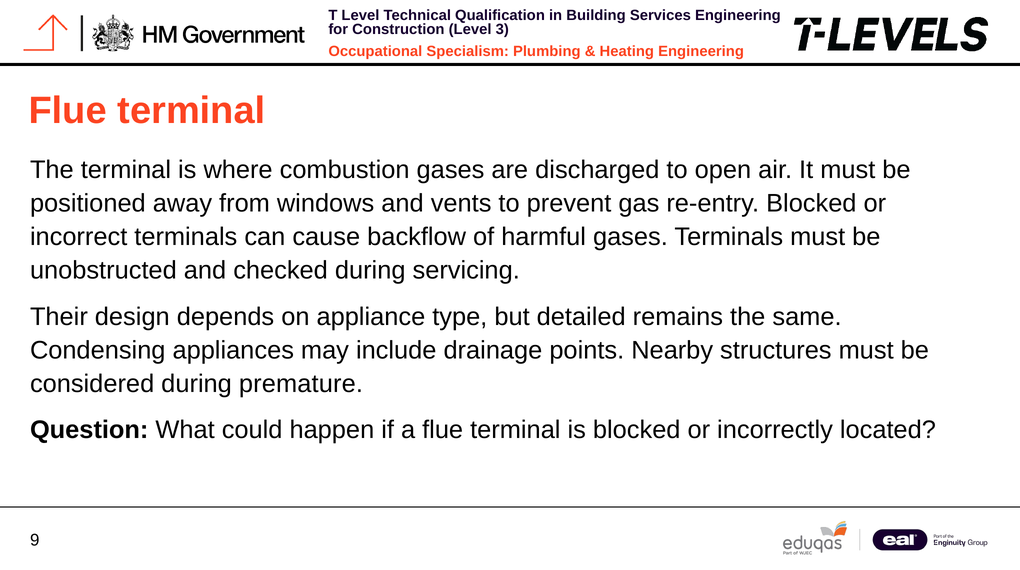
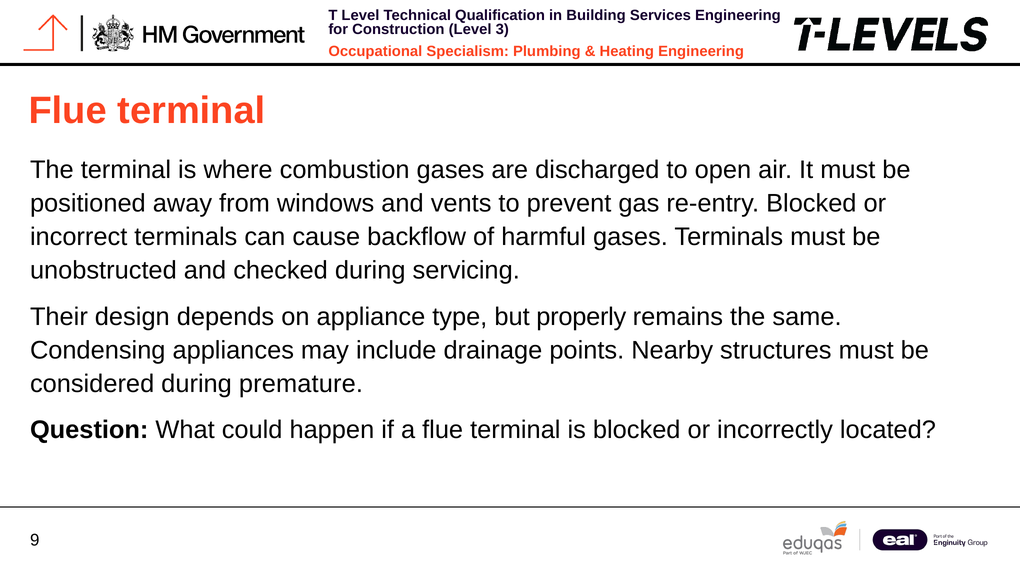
detailed: detailed -> properly (581, 317)
